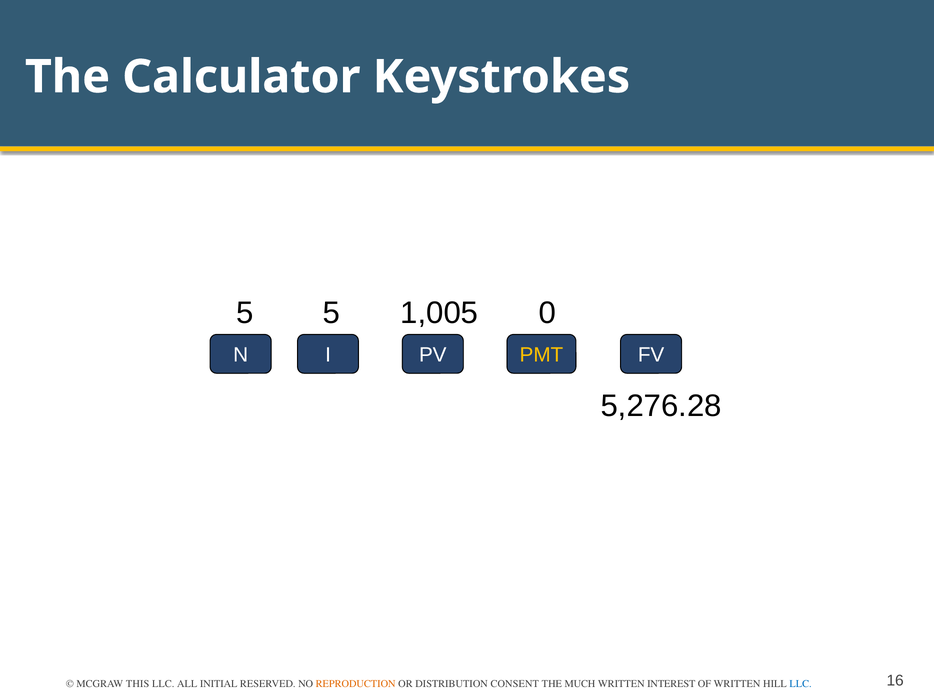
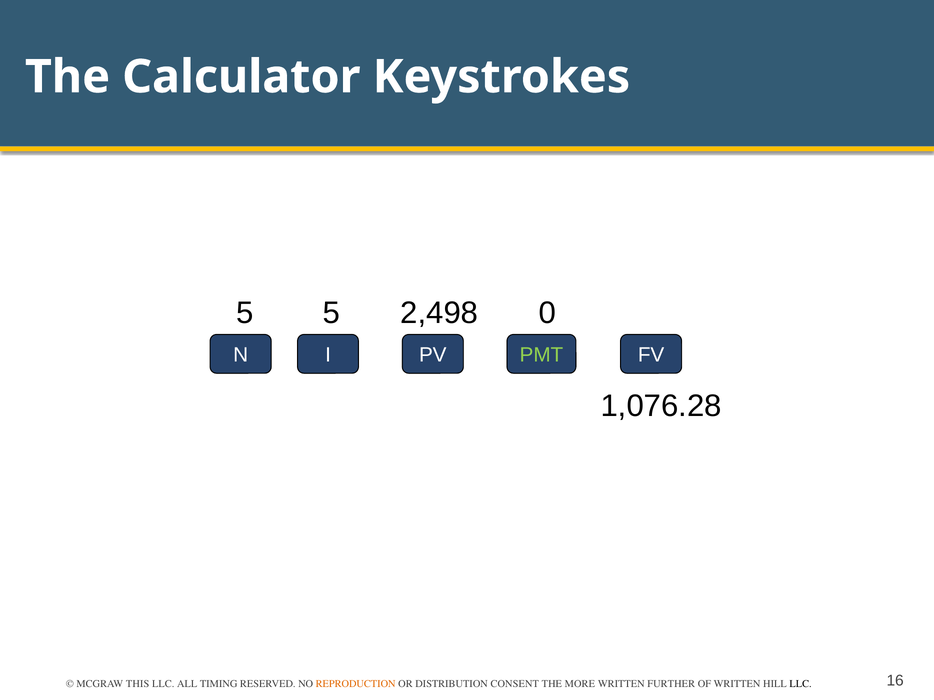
1,005: 1,005 -> 2,498 (439, 313)
PMT colour: yellow -> light green (541, 355)
5,276.28: 5,276.28 -> 1,076.28 (661, 406)
INITIAL: INITIAL -> TIMING (219, 684)
MUCH: MUCH -> MORE (580, 684)
INTEREST: INTEREST -> FURTHER (671, 684)
LLC colour: blue -> black (801, 684)
